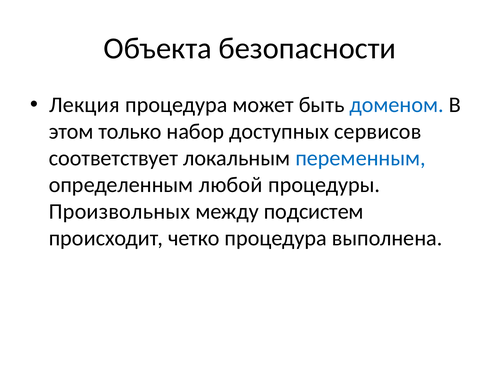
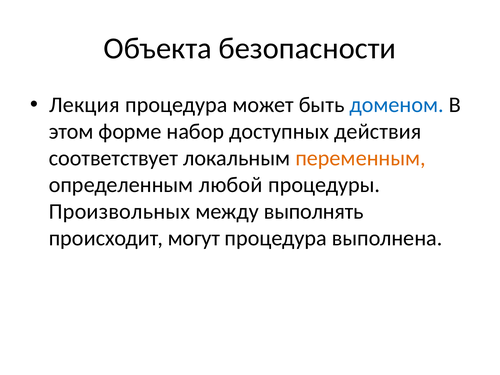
только: только -> форме (130, 132)
сервисов: сервисов -> действия (378, 132)
переменным colour: blue -> orange (361, 158)
подсистем: подсистем -> выполнять (314, 212)
четко: четко -> могут (194, 238)
